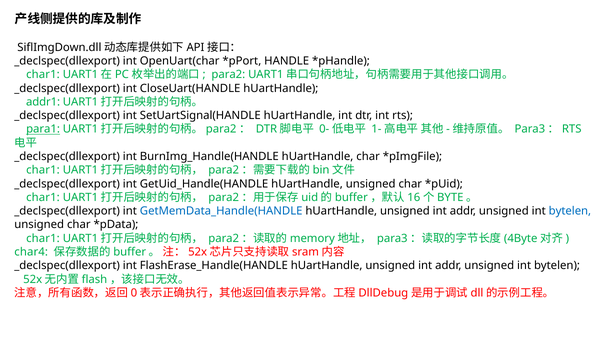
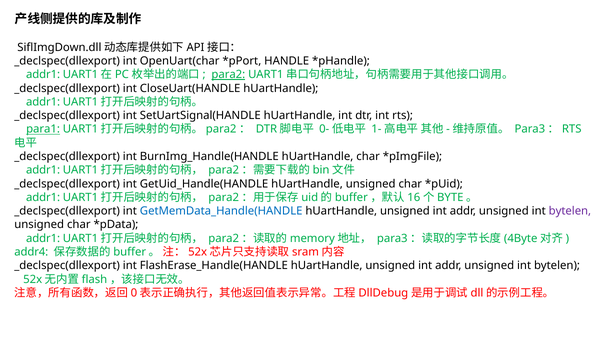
char1: char1 -> addr1 (43, 75)
para2 underline: none -> present (228, 75)
char1: char1 -> addr1 (43, 170)
char1: char1 -> addr1 (43, 197)
bytelen colour: blue -> purple (570, 211)
char1: char1 -> addr1 (43, 238)
char4: char4 -> addr4 (31, 252)
